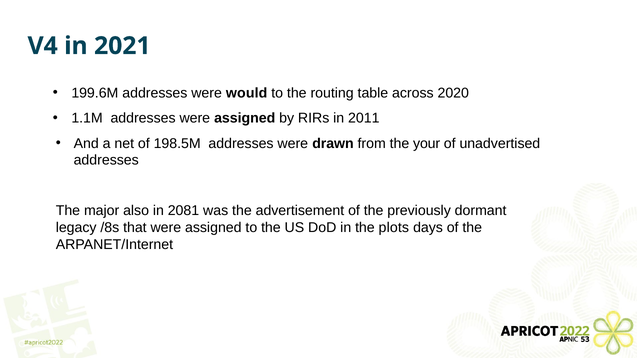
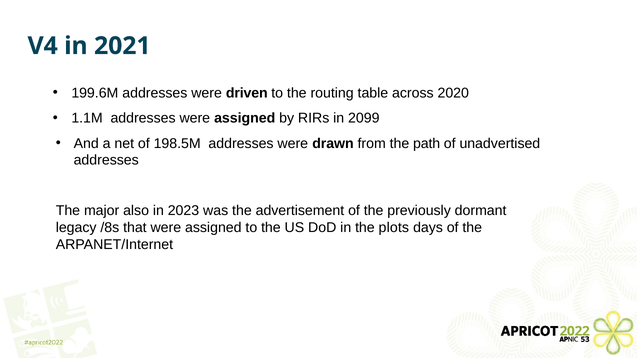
would: would -> driven (247, 93)
2011: 2011 -> 2099 (364, 118)
your: your -> path (427, 144)
2081: 2081 -> 2023 (183, 211)
